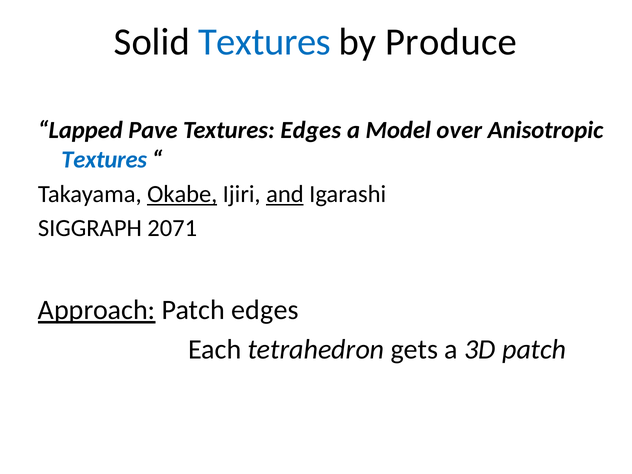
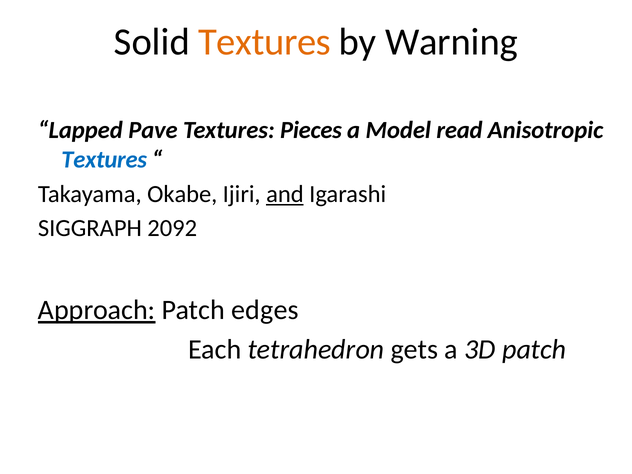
Textures colour: blue -> orange (265, 42)
Produce: Produce -> Warning (451, 42)
Textures Edges: Edges -> Pieces (311, 130)
over: over -> read (459, 130)
Okabe underline: present -> none (182, 194)
2071: 2071 -> 2092 (172, 228)
